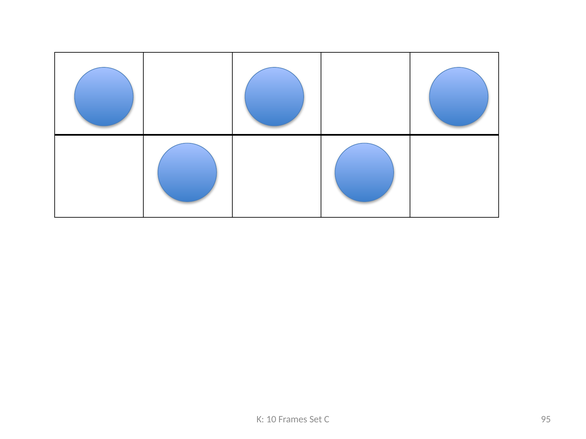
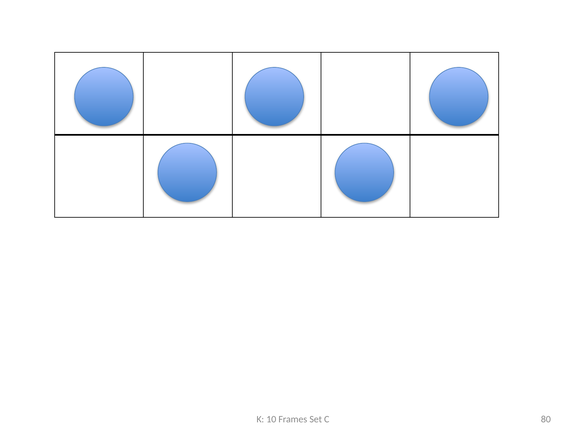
95: 95 -> 80 (546, 420)
